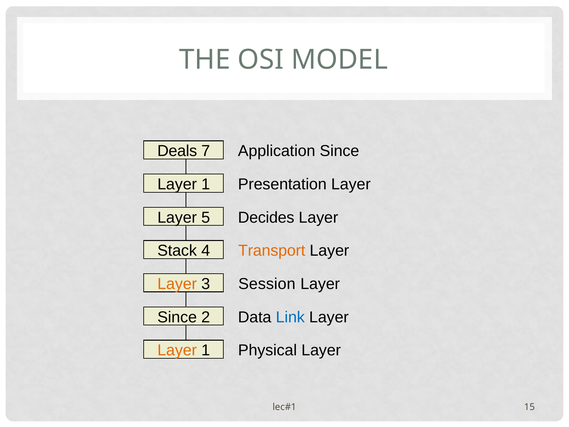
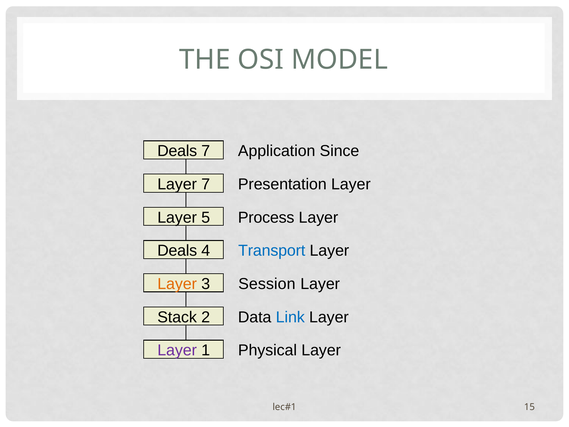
1: 1 -> 7 (206, 184)
Decides: Decides -> Process (266, 217)
Stack: Stack -> Deals (177, 251)
Transport colour: orange -> blue (272, 251)
Since: Since -> Stack (177, 317)
Layer colour: orange -> purple (177, 350)
